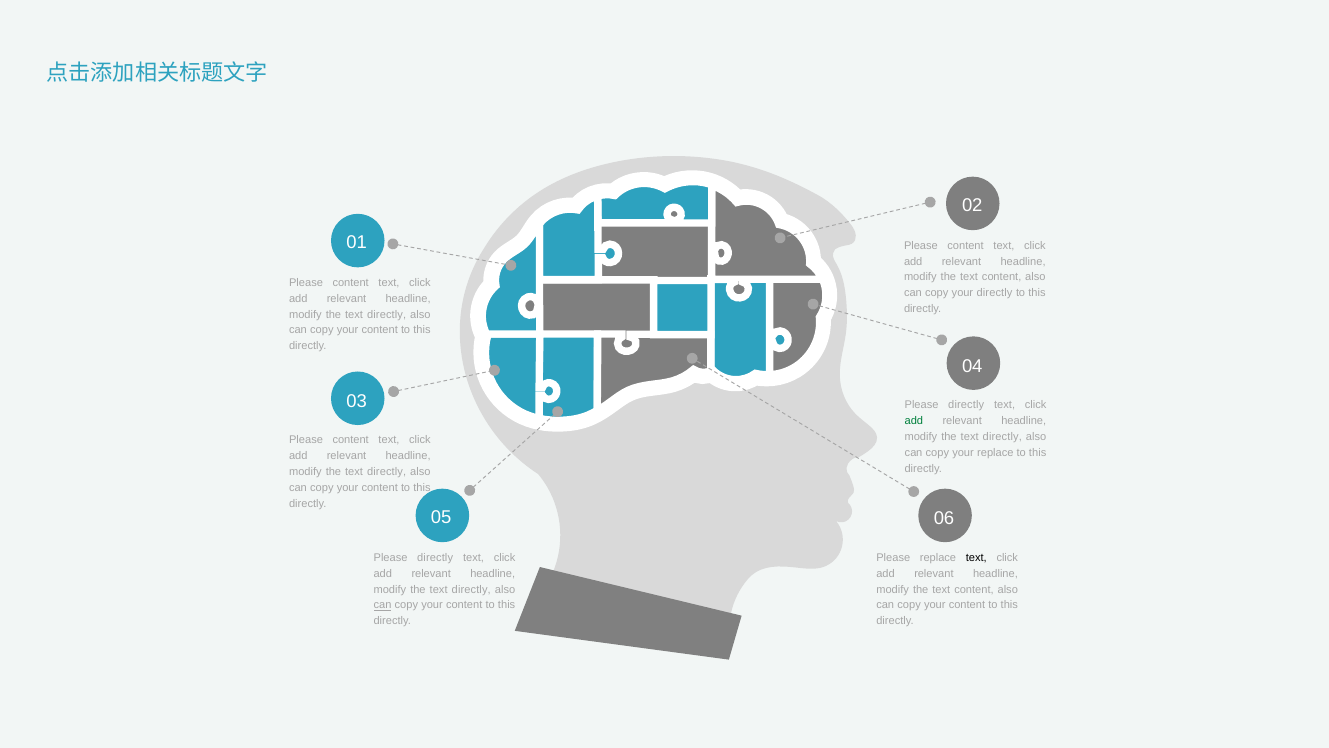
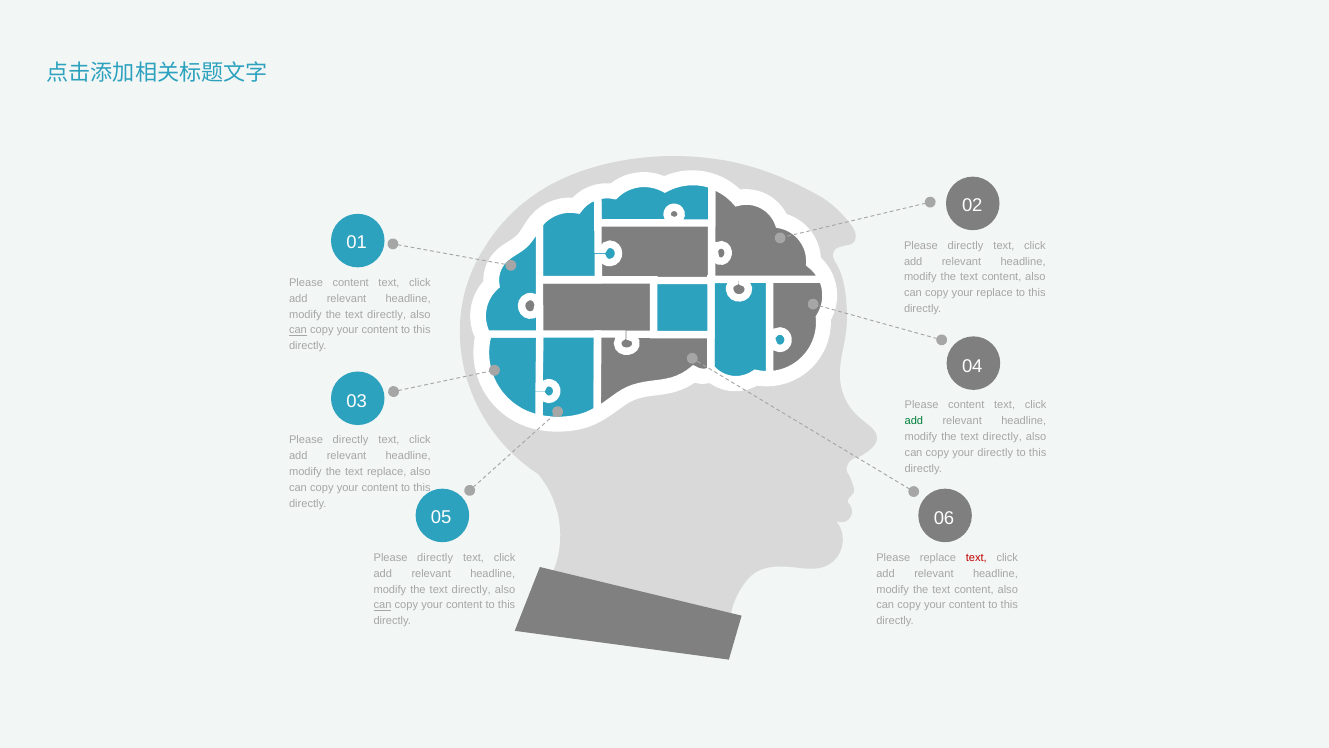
content: content -> directly (965, 245)
your directly: directly -> replace (995, 293)
can underline: none -> present (298, 330)
directly: directly -> content (966, 405)
content: content -> directly (351, 440)
your replace: replace -> directly (995, 453)
directly: directly -> replace (387, 472)
text colour: black -> red (976, 557)
